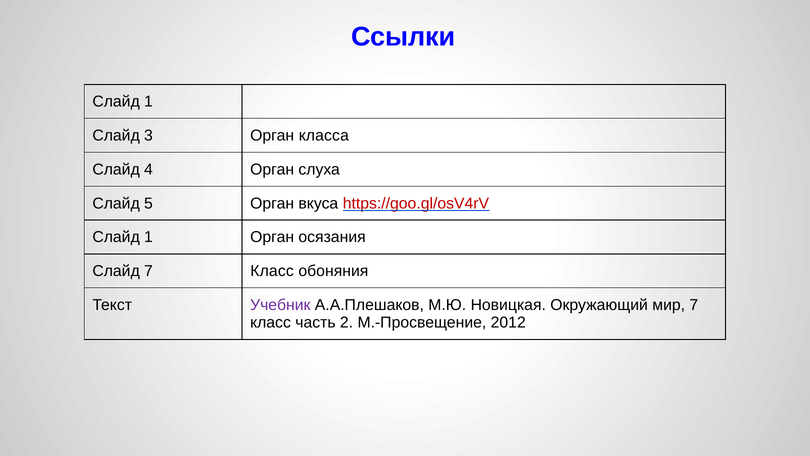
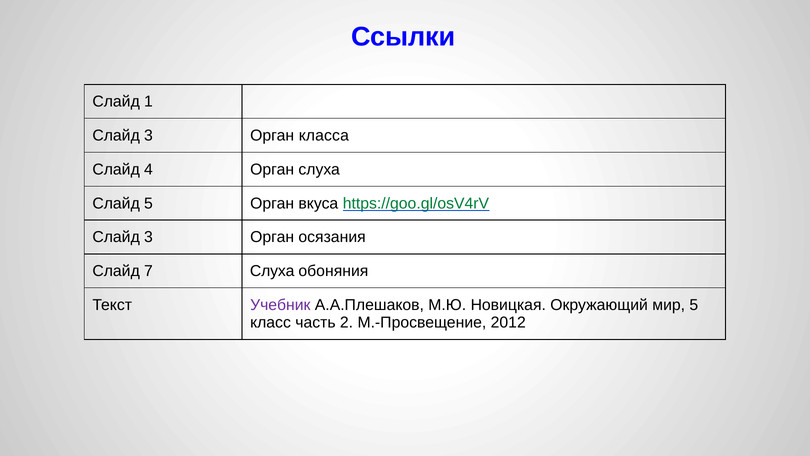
https://goo.gl/osV4rV colour: red -> green (416, 203)
1: 1 -> 3 (148, 237)
Слайд 7 Класс: Класс -> Слуха (272, 271)
мир 7: 7 -> 5 (694, 305)
